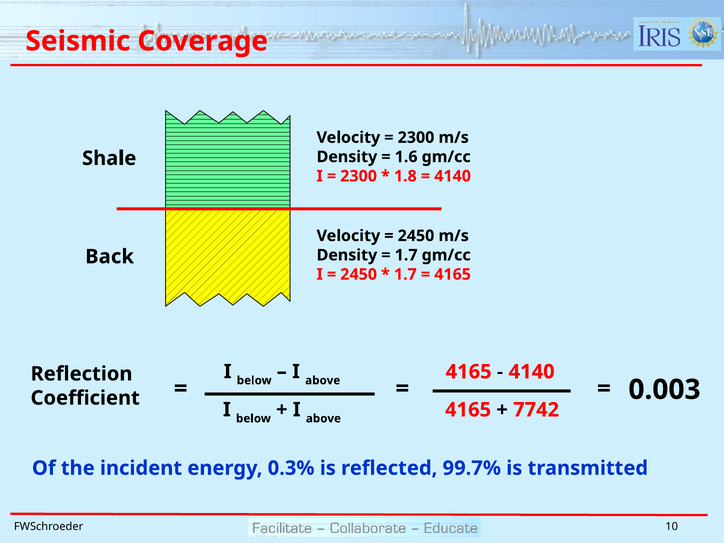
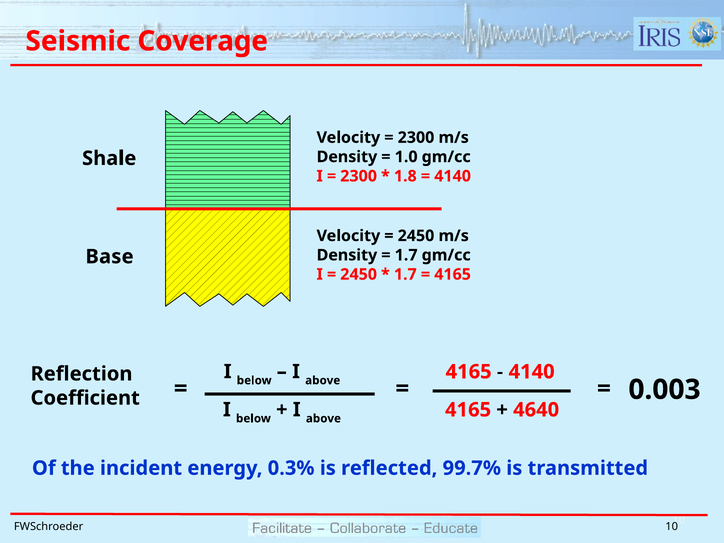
1.6: 1.6 -> 1.0 (406, 157)
Back: Back -> Base (110, 257)
7742: 7742 -> 4640 (536, 410)
